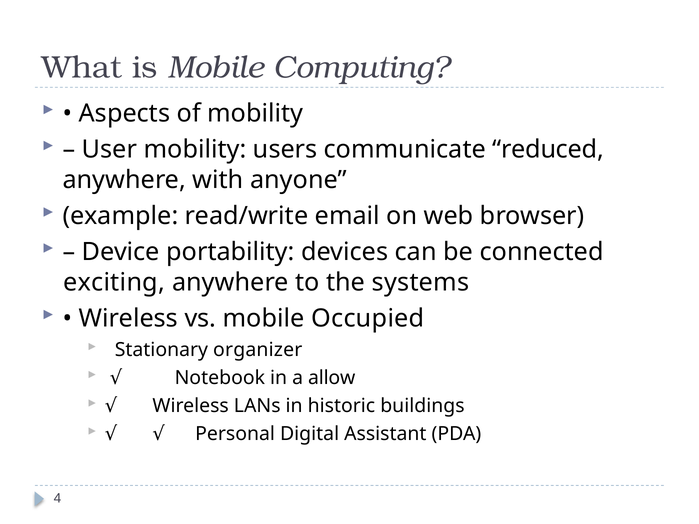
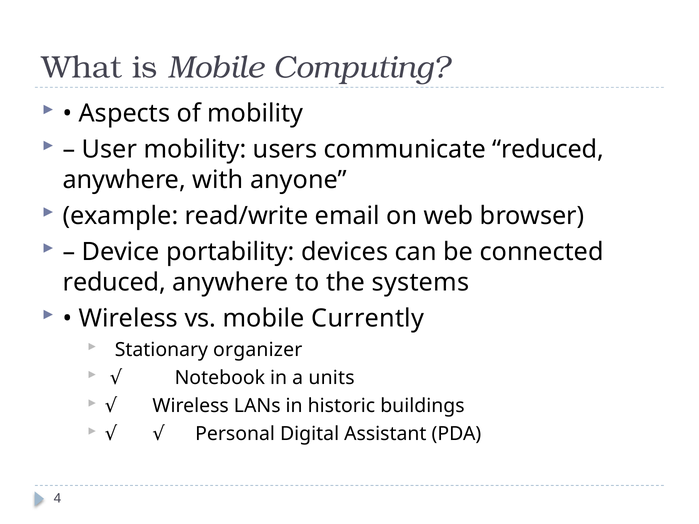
exciting: exciting -> reduced (114, 282)
Occupied: Occupied -> Currently (368, 319)
allow: allow -> units (331, 378)
